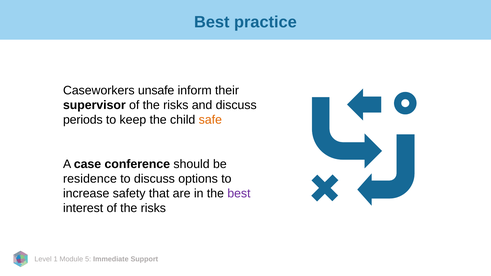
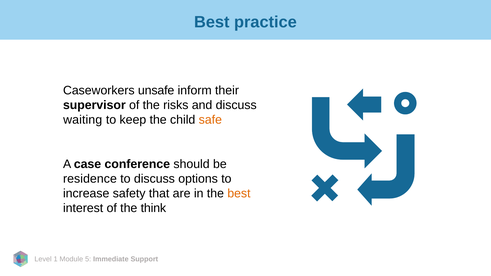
periods: periods -> waiting (83, 120)
best colour: purple -> orange (239, 194)
interest of the risks: risks -> think (153, 208)
